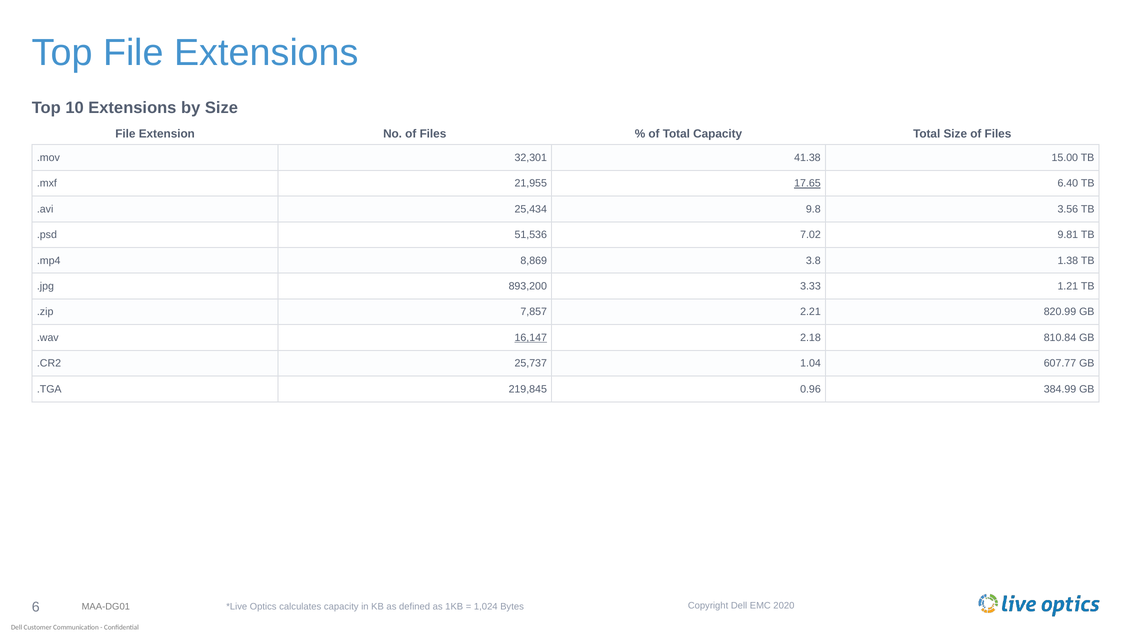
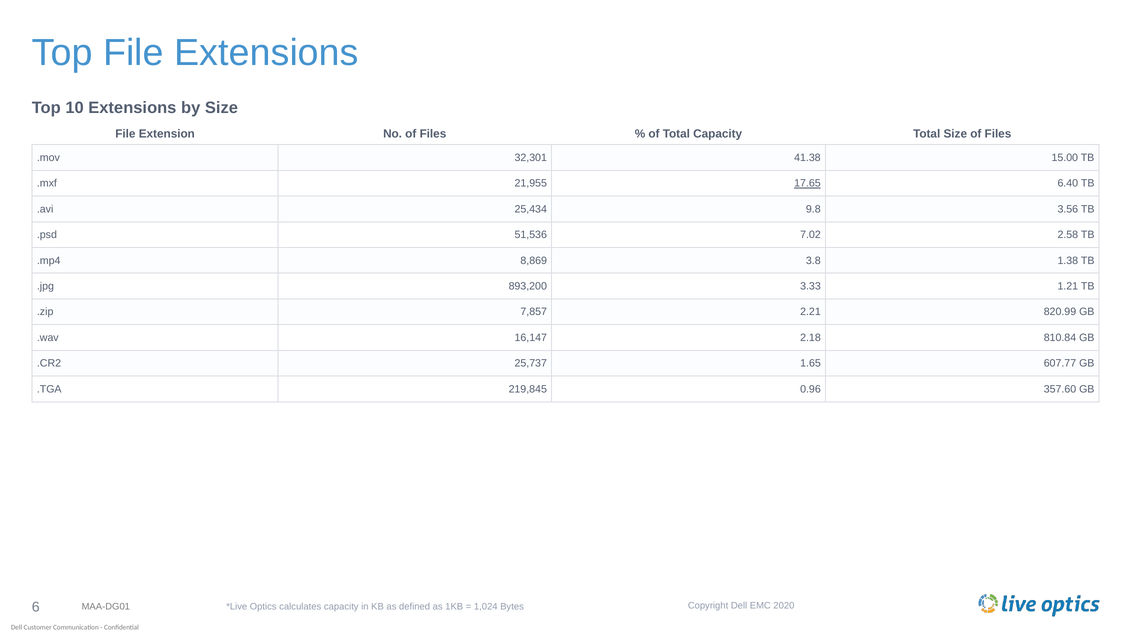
9.81: 9.81 -> 2.58 (1068, 235)
16,147 underline: present -> none (531, 338)
1.04: 1.04 -> 1.65 (810, 363)
384.99: 384.99 -> 357.60 (1060, 389)
